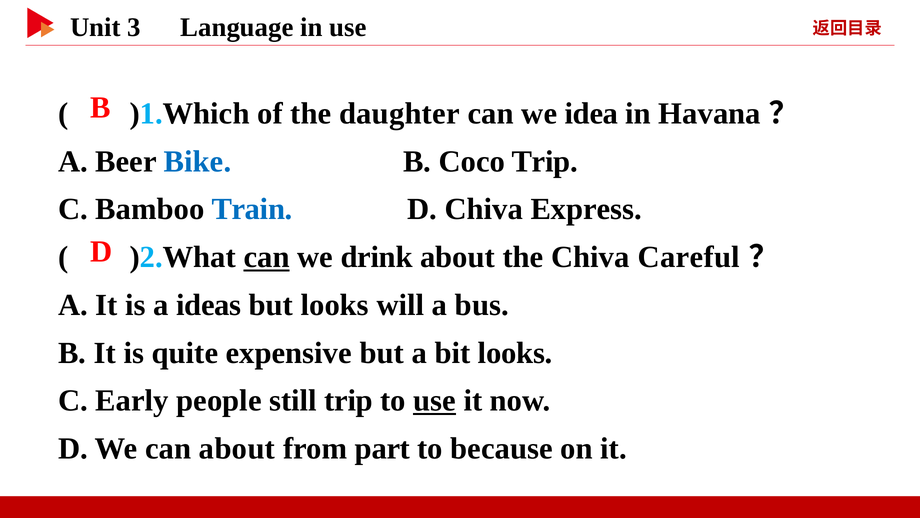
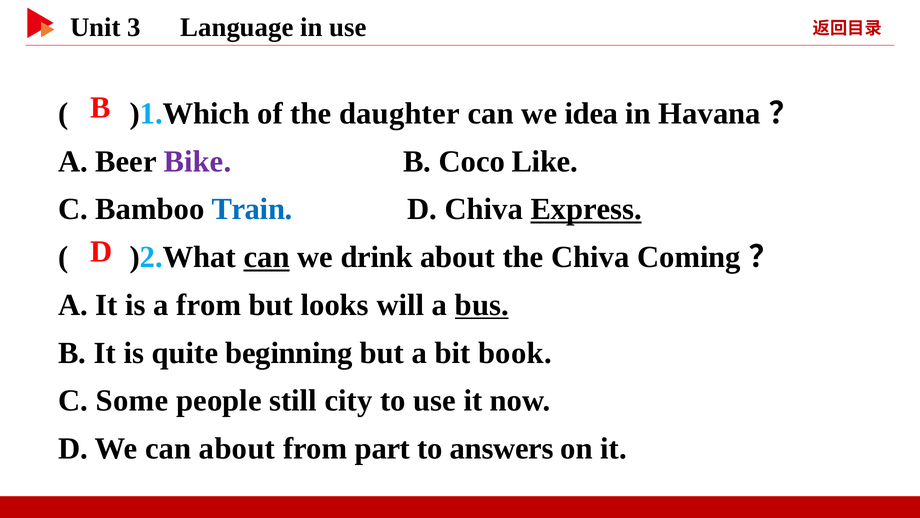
Bike colour: blue -> purple (198, 161)
Coco Trip: Trip -> Like (545, 161)
Express underline: none -> present (586, 209)
Careful: Careful -> Coming (689, 257)
a ideas: ideas -> from (209, 305)
bus underline: none -> present (482, 305)
expensive: expensive -> beginning (289, 353)
bit looks: looks -> book (515, 353)
Early: Early -> Some (132, 400)
still trip: trip -> city (349, 400)
use underline: present -> none (435, 400)
because: because -> answers (502, 448)
